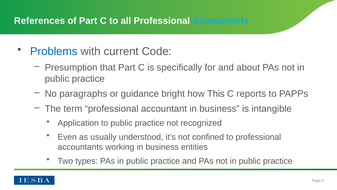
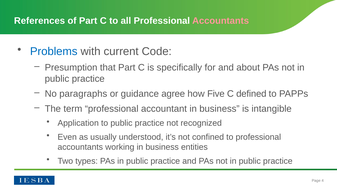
Accountants colour: light blue -> pink (221, 21)
bright: bright -> agree (173, 94)
This: This -> Five (216, 94)
reports: reports -> defined (251, 94)
